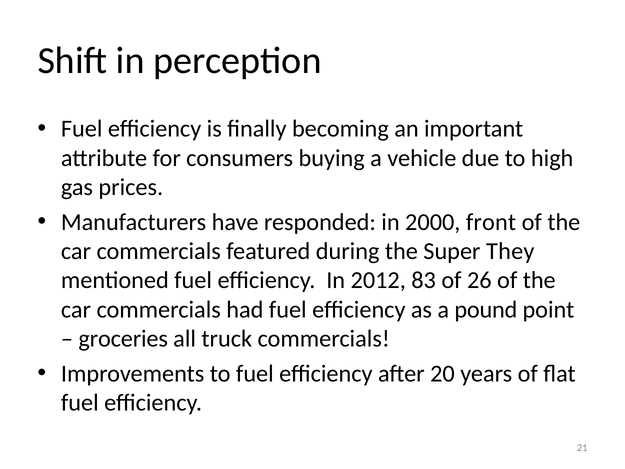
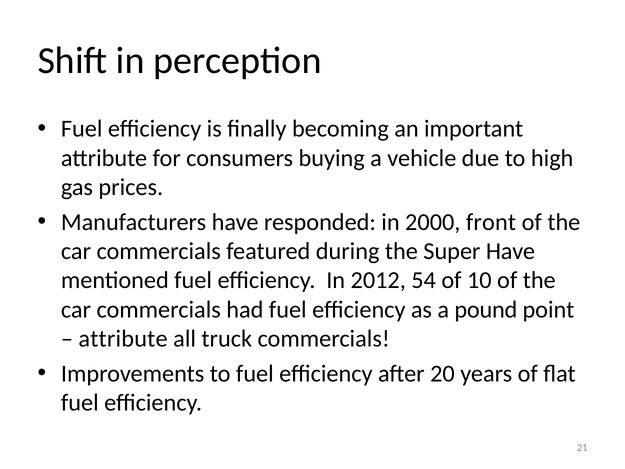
Super They: They -> Have (511, 251)
83: 83 -> 54 (424, 280)
26: 26 -> 10 (479, 280)
groceries: groceries -> attribute (123, 339)
